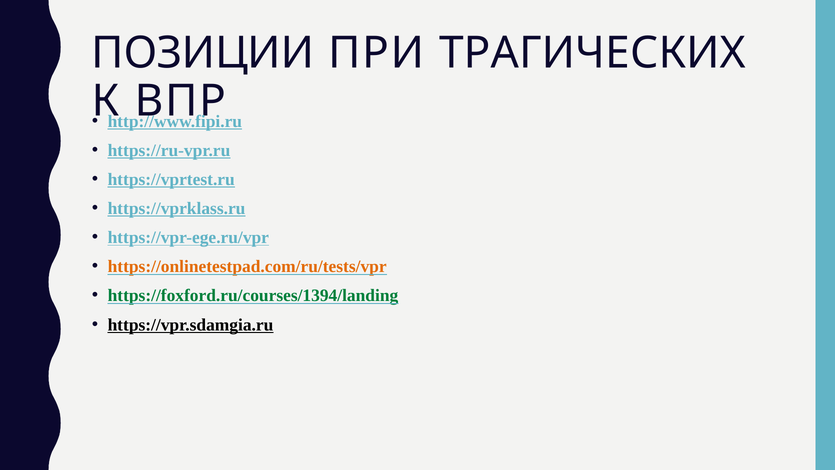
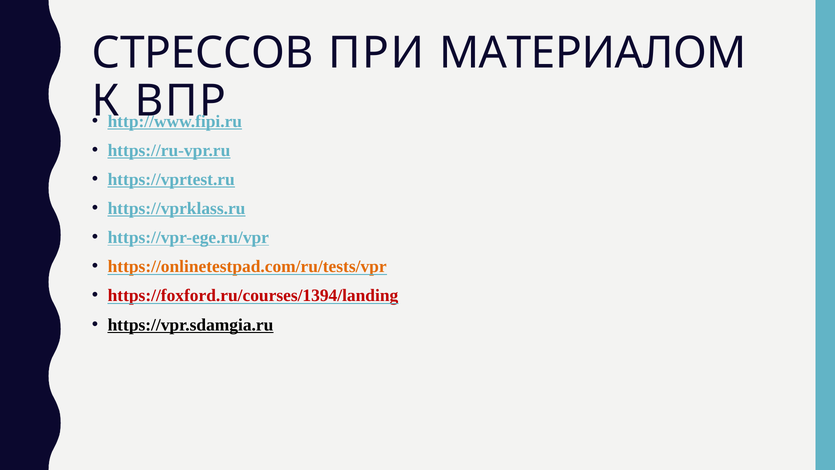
ПОЗИЦИИ: ПОЗИЦИИ -> СТРЕССОВ (203, 53)
ТРАГИЧЕСКИХ: ТРАГИЧЕСКИХ -> МАТЕРИАЛОМ (593, 53)
https://foxford.ru/courses/1394/landing colour: green -> red (253, 295)
